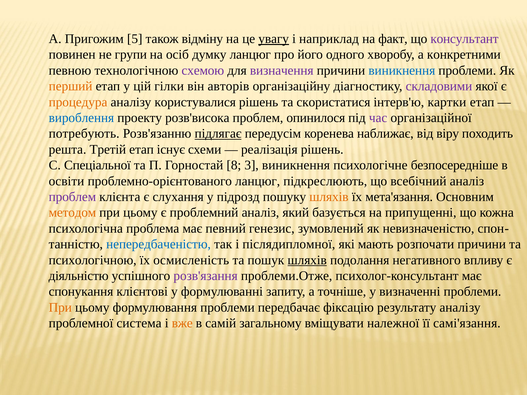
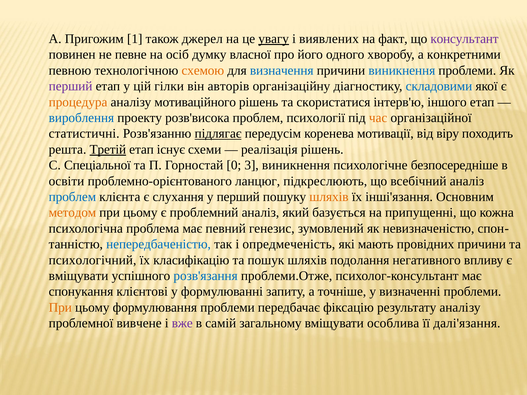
5: 5 -> 1 (135, 39)
відміну: відміну -> джерел (202, 39)
наприклад: наприклад -> виявлених (329, 39)
групи: групи -> певне (131, 55)
думку ланцюг: ланцюг -> власної (250, 55)
схемою colour: purple -> orange (203, 70)
визначення colour: purple -> blue (282, 70)
перший colour: orange -> purple (71, 86)
складовими colour: purple -> blue (439, 86)
користувалися: користувалися -> мотиваційного (195, 102)
картки: картки -> іншого (447, 102)
опинилося: опинилося -> психології (316, 118)
час colour: purple -> orange (378, 118)
потребують: потребують -> статистичні (84, 134)
наближає: наближає -> мотивації (385, 134)
Третій underline: none -> present (108, 150)
8: 8 -> 0 (234, 165)
проблем colour: purple -> blue (72, 197)
у підрозд: підрозд -> перший (238, 197)
мета'язання: мета'язання -> інші'язання (399, 197)
післядипломної: післядипломної -> опредмеченість (289, 244)
розпочати: розпочати -> провідних (426, 244)
психологічною: психологічною -> психологічний (93, 260)
осмисленість: осмисленість -> класифікацію (191, 260)
шляхів underline: present -> none (307, 260)
діяльністю: діяльністю -> вміщувати (79, 276)
розв'язання colour: purple -> blue (206, 276)
система: система -> вивчене (139, 323)
вже colour: orange -> purple (182, 323)
належної: належної -> особлива (393, 323)
самі'язання: самі'язання -> далі'язання (467, 323)
